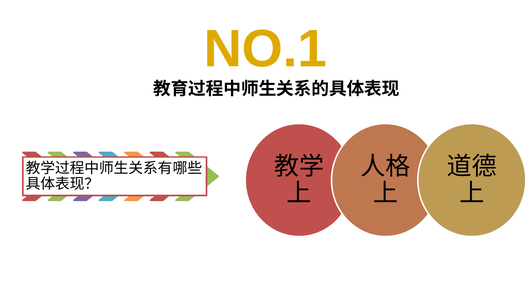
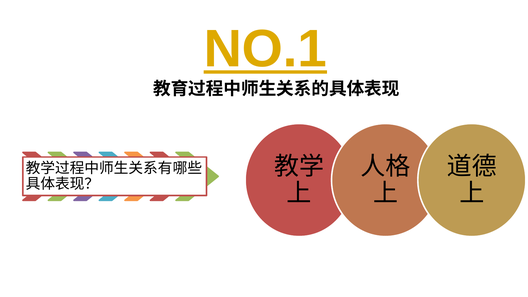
NO.1 underline: none -> present (265, 49)
